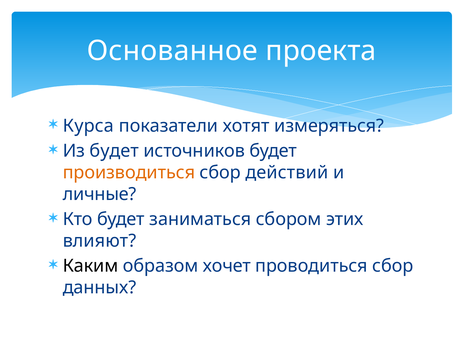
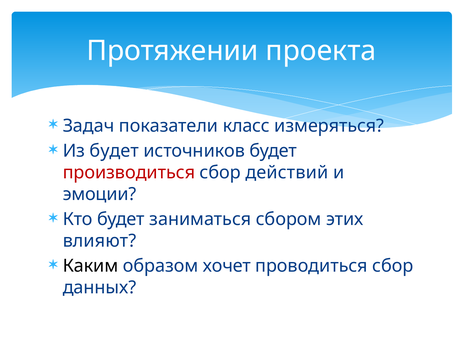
Основанное: Основанное -> Протяжении (172, 51)
Курса: Курса -> Задач (89, 126)
хотят: хотят -> класс (246, 126)
производиться colour: orange -> red (129, 173)
личные: личные -> эмоции (100, 194)
